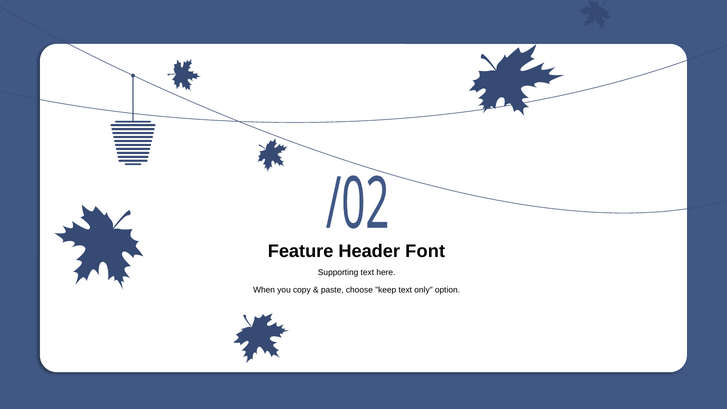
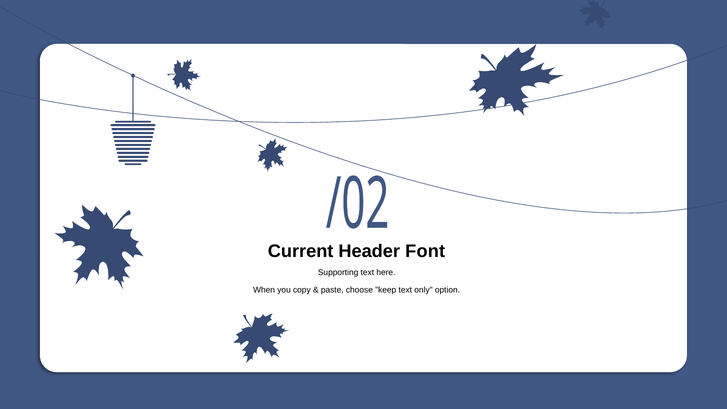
Feature: Feature -> Current (301, 251)
